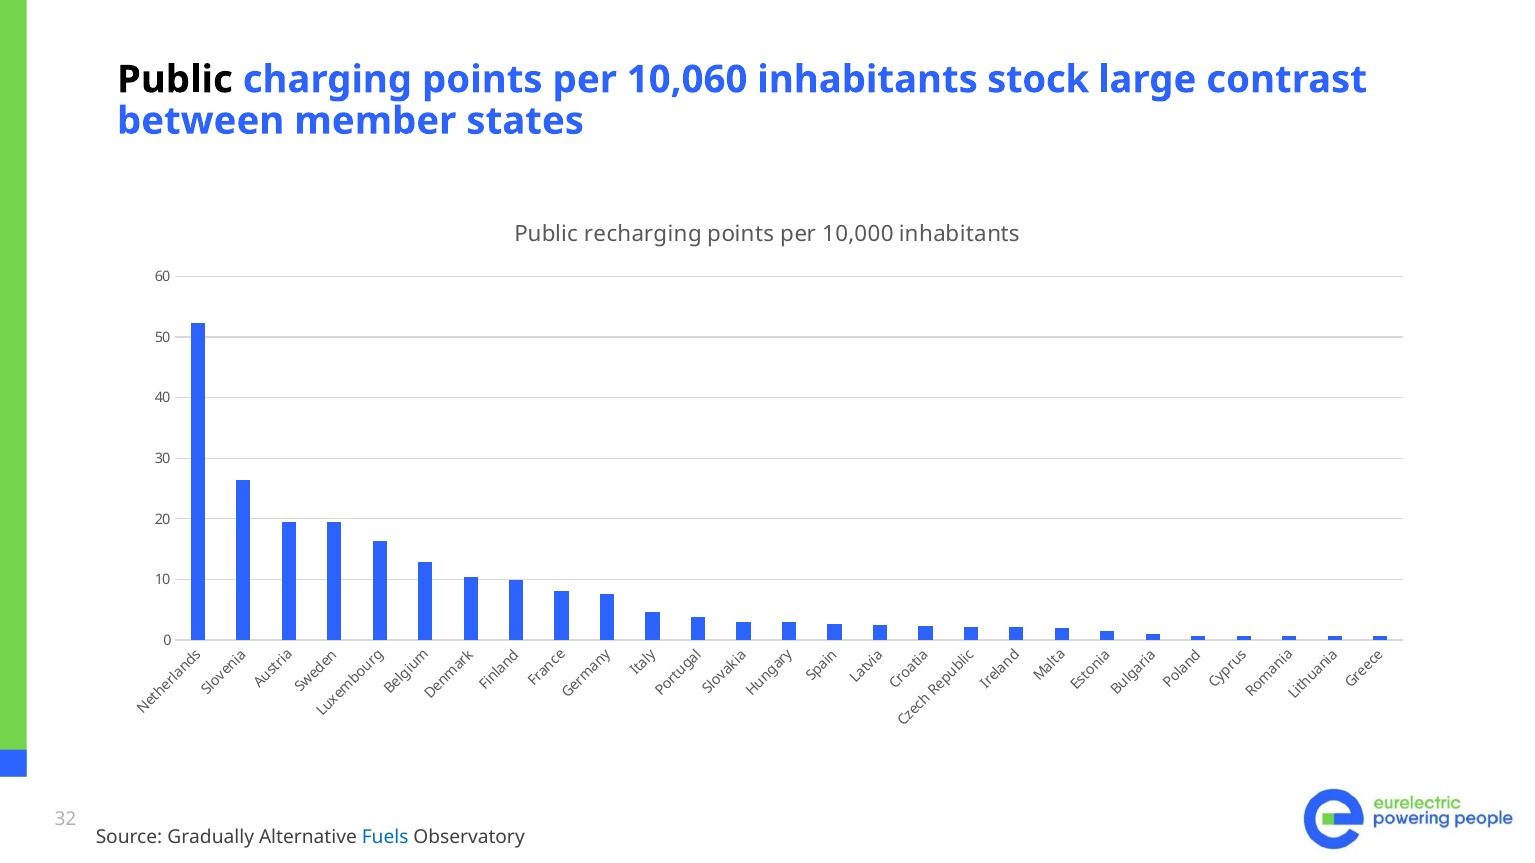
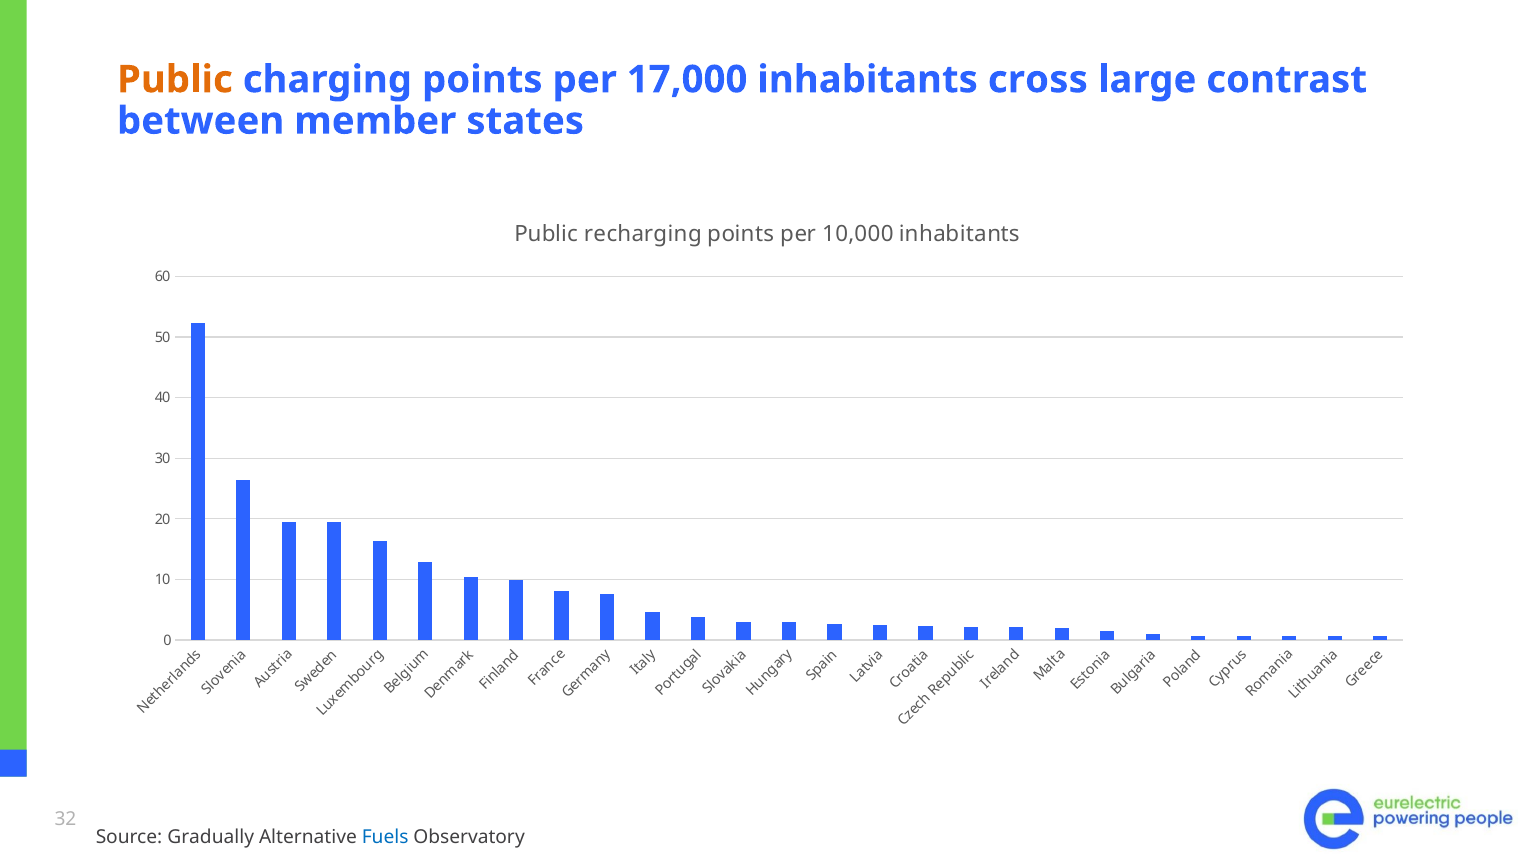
Public colour: black -> orange (175, 80)
10,060: 10,060 -> 17,000 (687, 80)
stock: stock -> cross (1038, 80)
